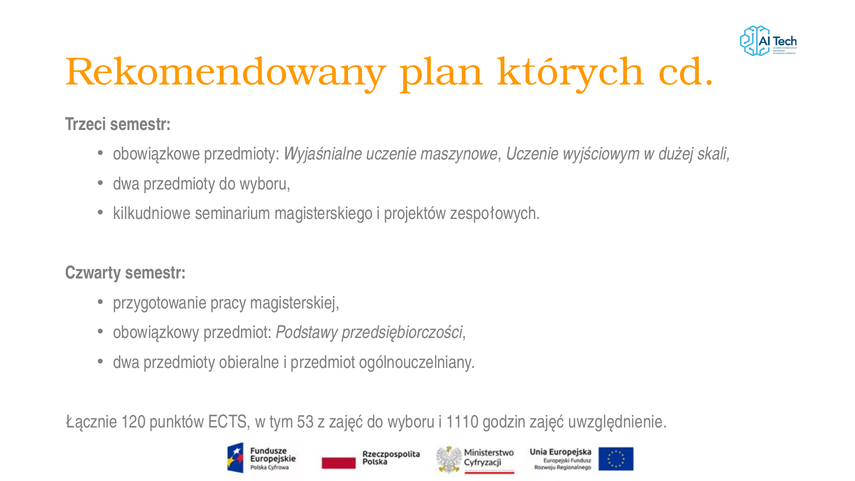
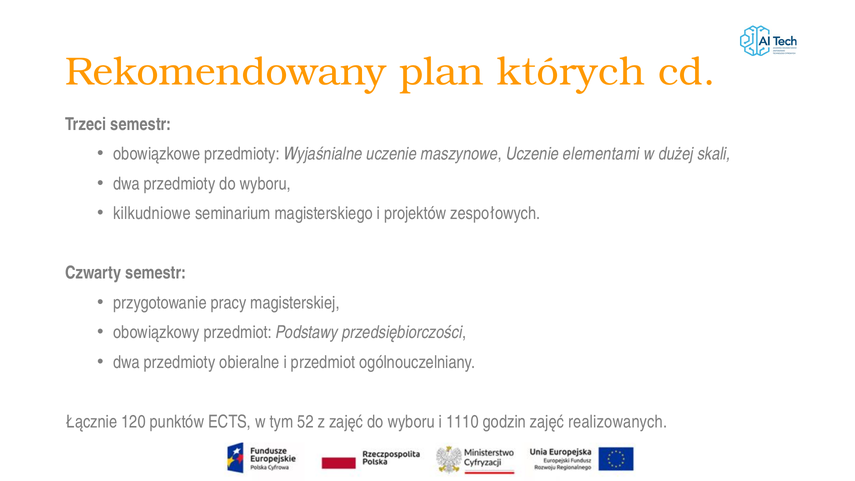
wyjściowym: wyjściowym -> elementami (601, 154)
53: 53 -> 52 (306, 422)
uwzględnienie: uwzględnienie -> realizowanych (618, 422)
